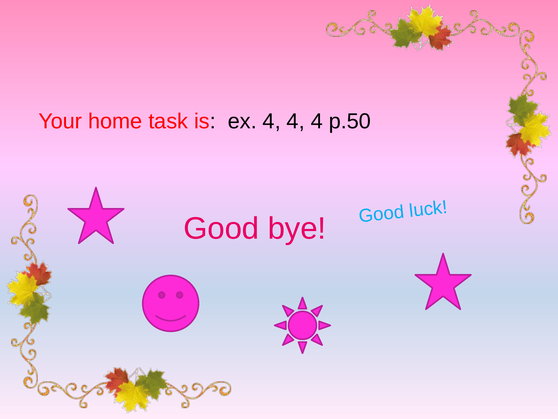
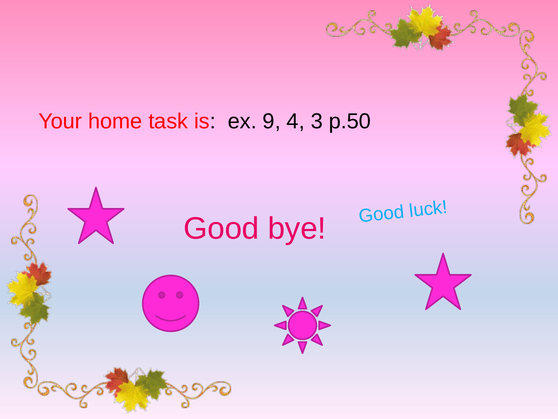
ex 4: 4 -> 9 (272, 121)
4: 4 -> 3 (317, 121)
